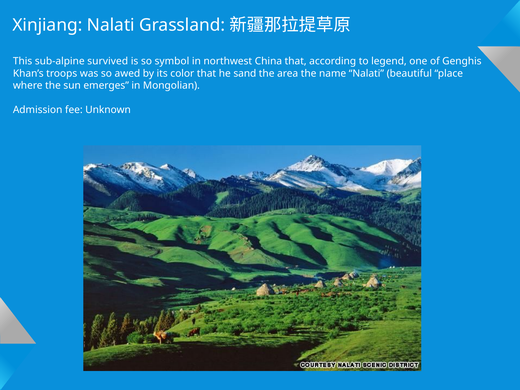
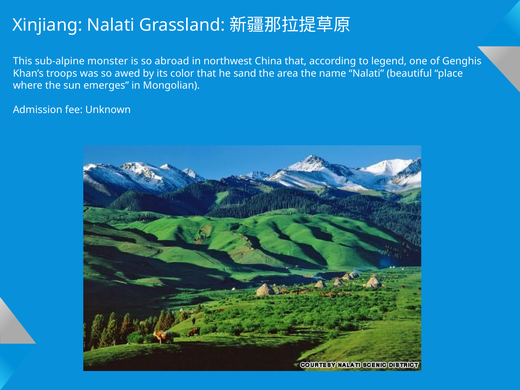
survived: survived -> monster (108, 61)
symbol: symbol -> abroad (172, 61)
